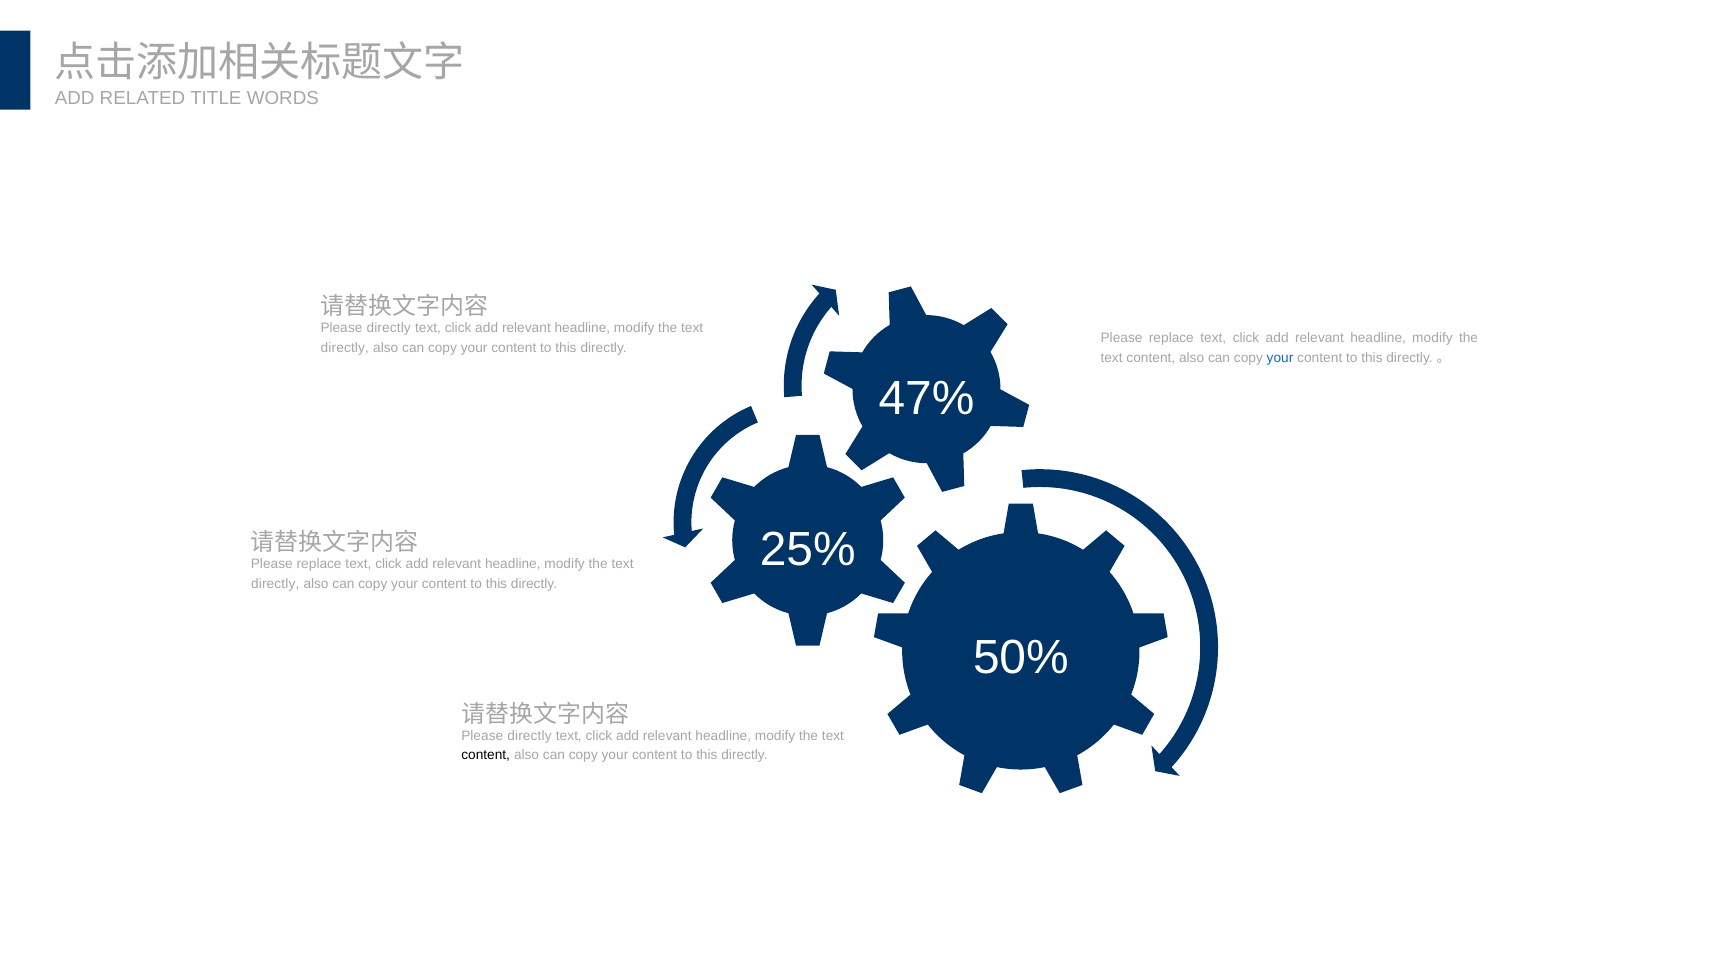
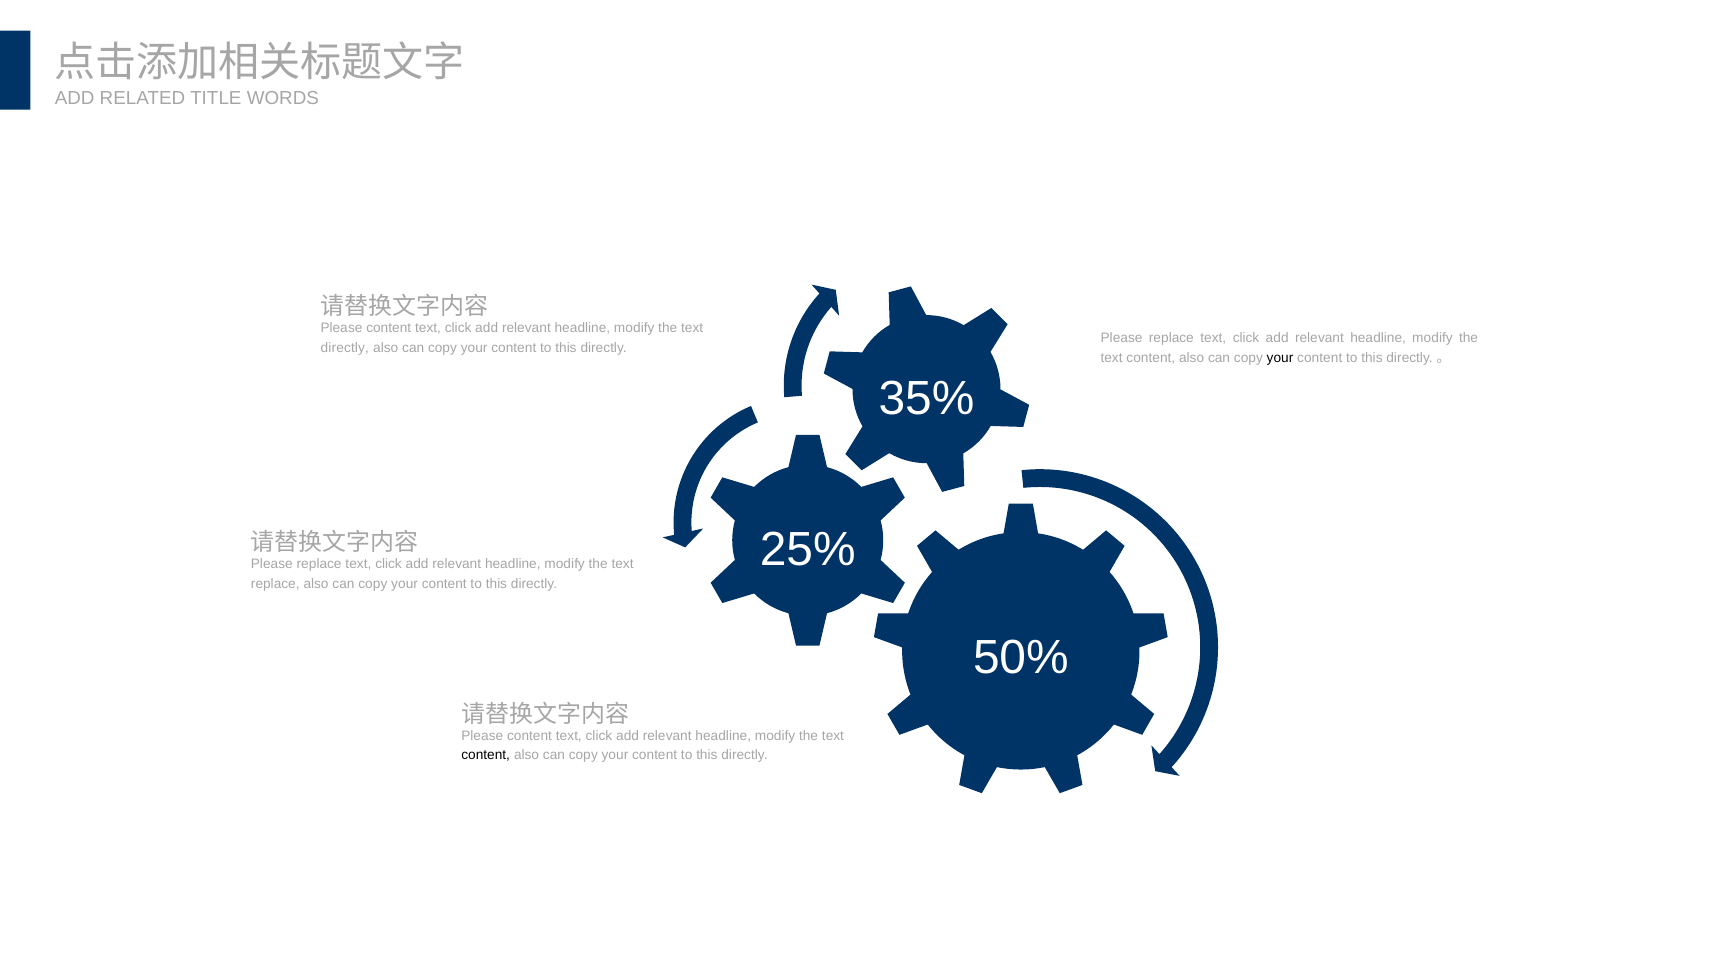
directly: directly -> content (389, 328)
your colour: blue -> black (1280, 357)
47%: 47% -> 35% (927, 398)
directly: directly -> replace (275, 584)
directly: directly -> content (530, 735)
